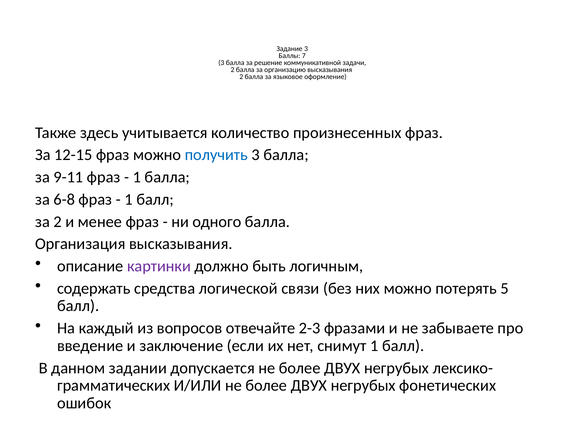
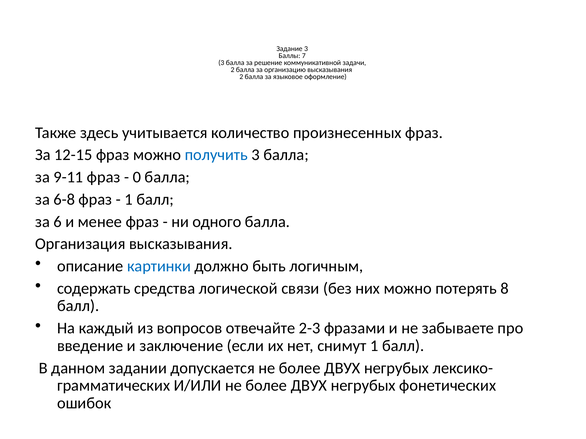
1: 1 -> 0 (137, 177)
за 2: 2 -> 6 (58, 222)
картинки colour: purple -> blue (159, 266)
5: 5 -> 8 (505, 289)
